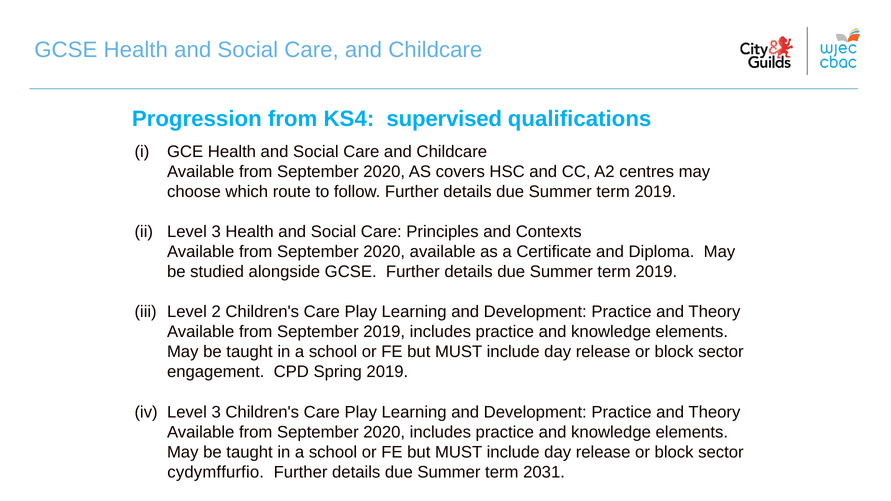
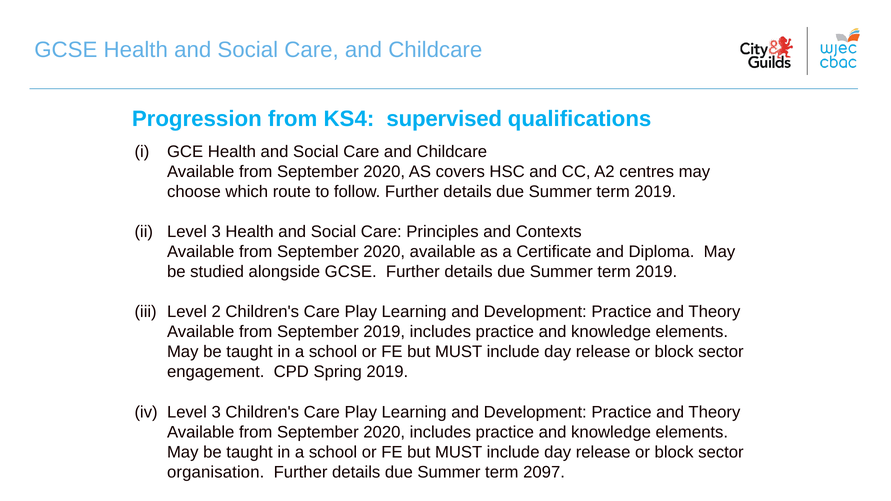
cydymffurfio: cydymffurfio -> organisation (216, 472)
2031: 2031 -> 2097 (544, 472)
